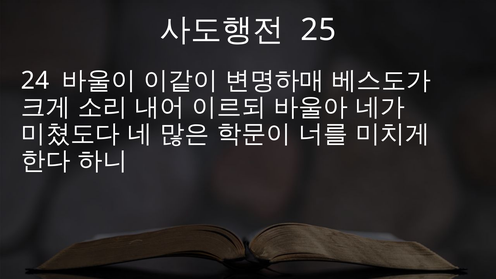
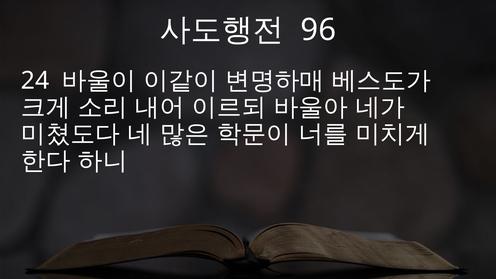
25: 25 -> 96 (318, 30)
